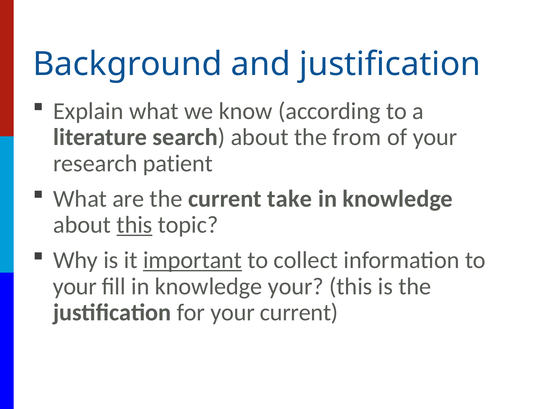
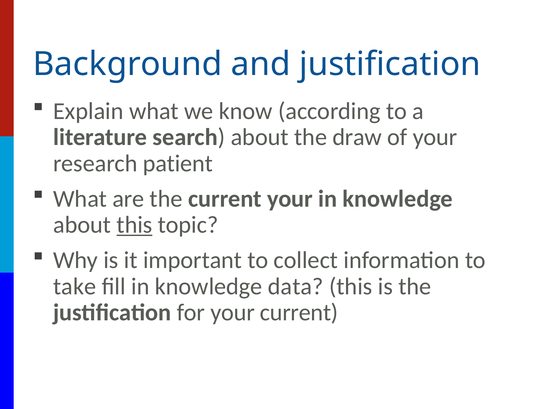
from: from -> draw (357, 137)
current take: take -> your (290, 199)
important underline: present -> none (193, 260)
your: your -> take (75, 286)
knowledge your: your -> data (296, 286)
